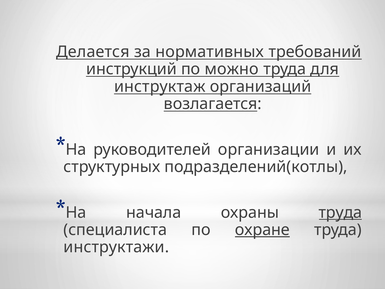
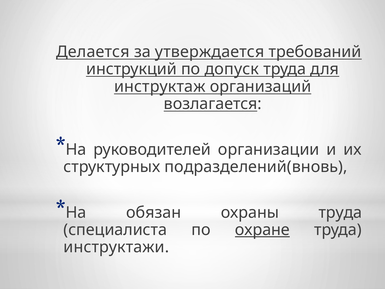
нормативных: нормативных -> утверждается (210, 52)
можно: можно -> допуск (232, 69)
подразделений(котлы: подразделений(котлы -> подразделений(вновь (256, 167)
начала: начала -> обязан (154, 212)
труда underline: present -> none (340, 212)
